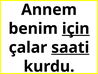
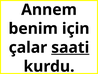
için underline: present -> none (76, 28)
